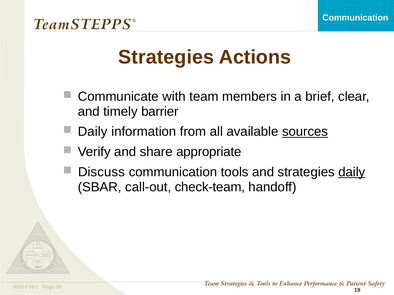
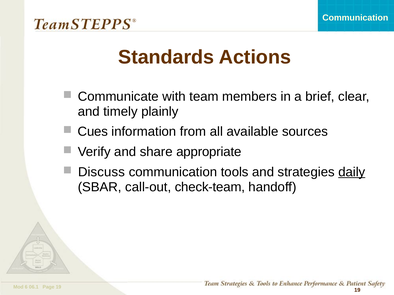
Strategies: Strategies -> Standards (166, 57)
barrier: barrier -> plainly (160, 112)
Daily: Daily -> Cues (93, 132)
sources underline: present -> none (305, 132)
